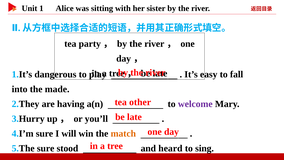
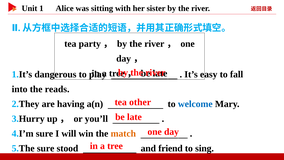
made: made -> reads (57, 89)
welcome colour: purple -> blue (195, 104)
heard: heard -> friend (170, 148)
